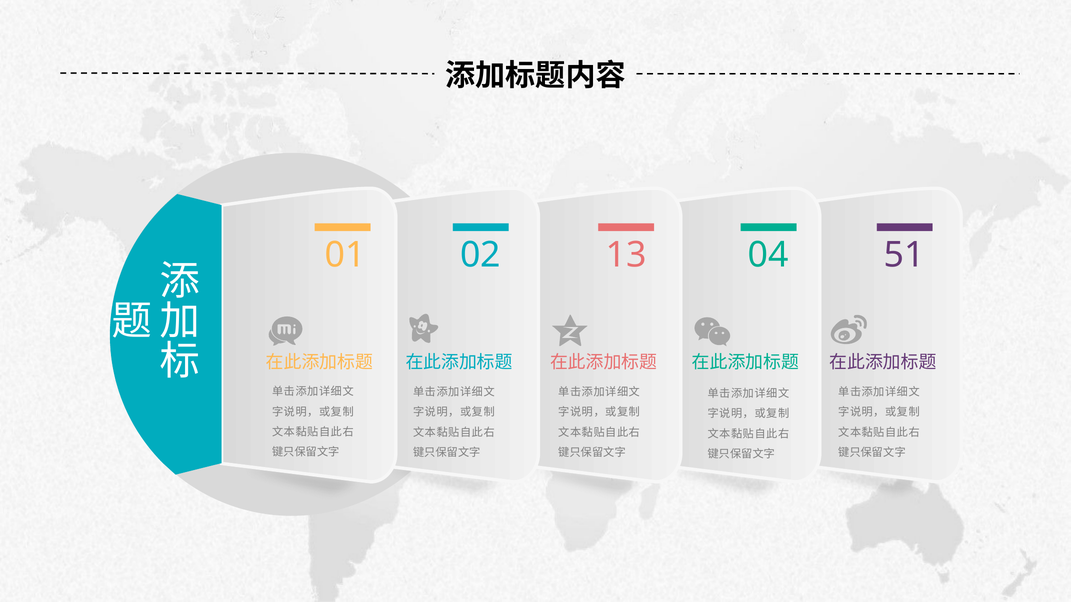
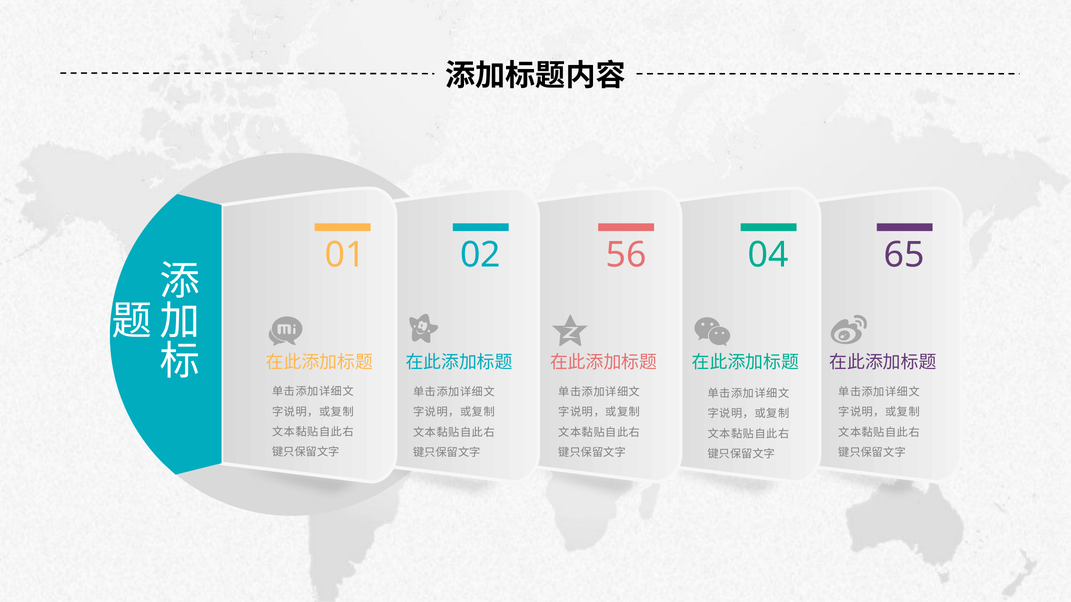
13: 13 -> 56 (626, 255)
51: 51 -> 65 (904, 255)
